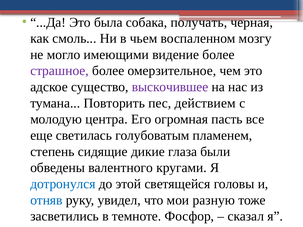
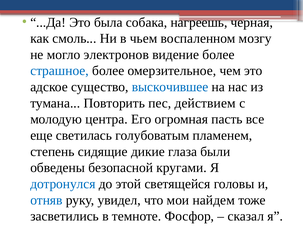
получать: получать -> нагреешь (199, 22)
имеющими: имеющими -> электронов (116, 55)
страшное colour: purple -> blue (60, 71)
выскочившее colour: purple -> blue (170, 87)
валентного: валентного -> безопасной (121, 168)
разную: разную -> найдем (214, 200)
